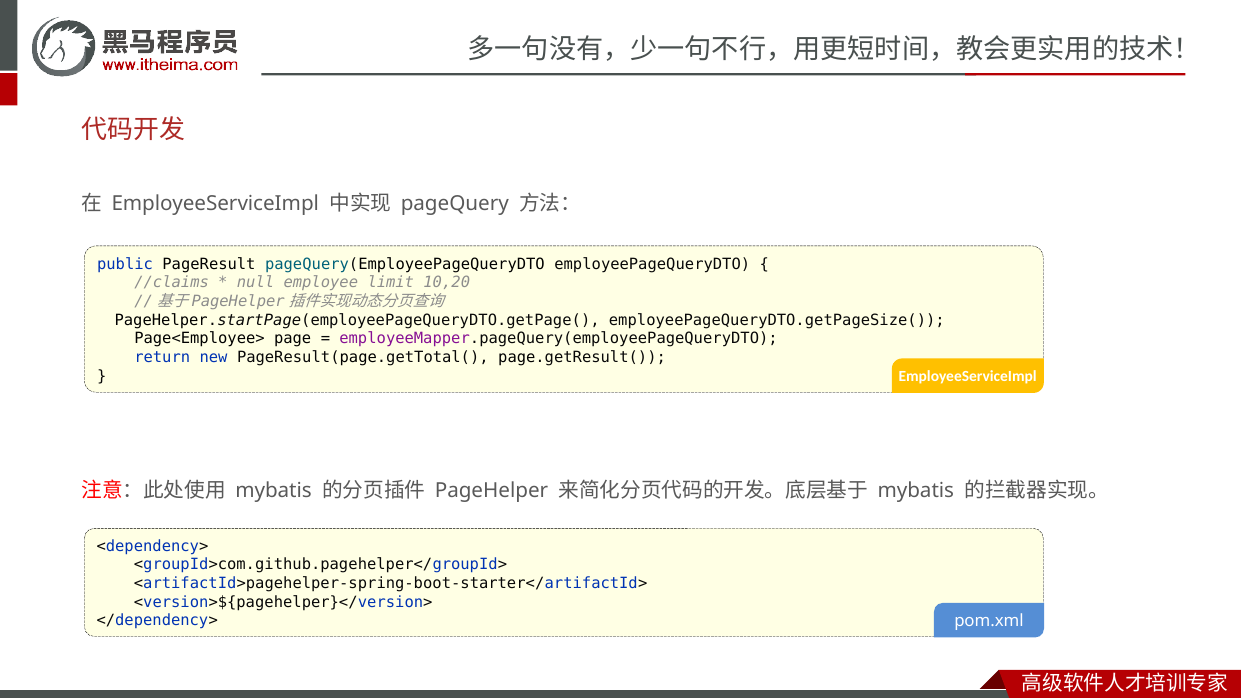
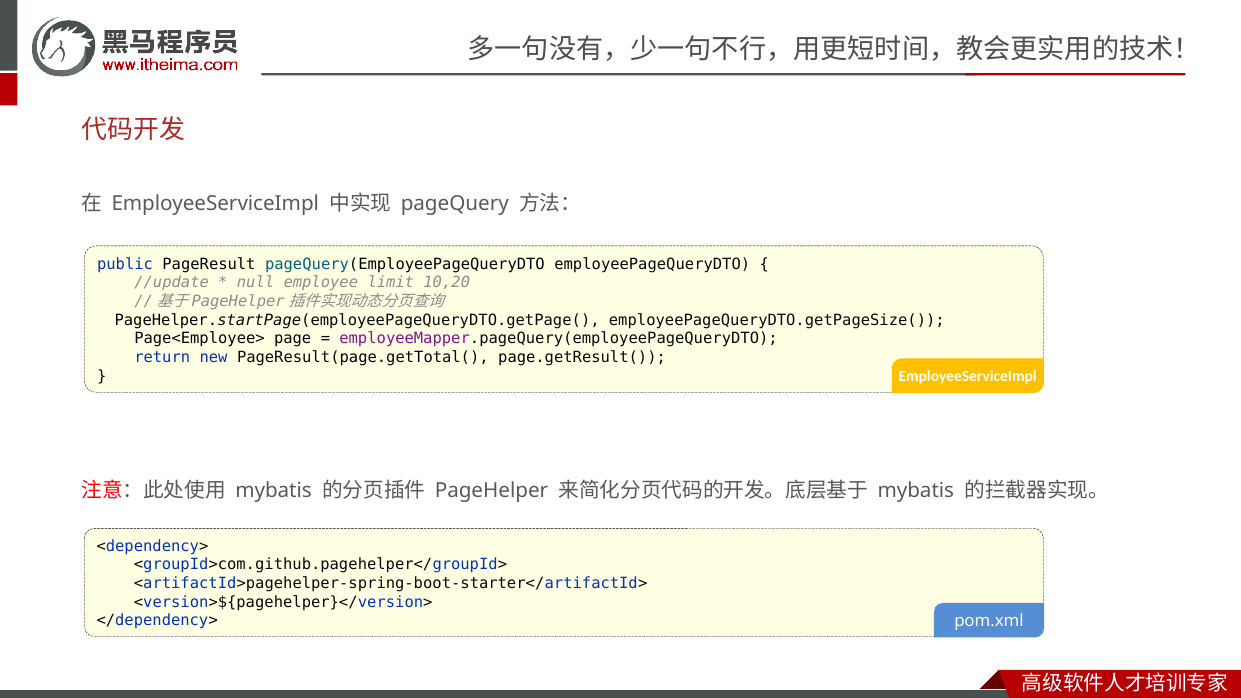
//claims: //claims -> //update (172, 283)
